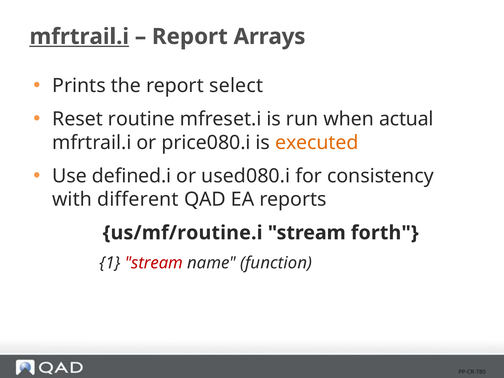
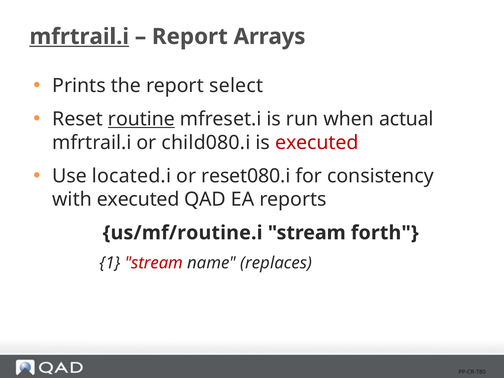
routine underline: none -> present (141, 119)
price080.i: price080.i -> child080.i (206, 143)
executed colour: orange -> red (317, 143)
defined.i: defined.i -> located.i (132, 176)
used080.i: used080.i -> reset080.i (246, 176)
with different: different -> executed (138, 199)
function: function -> replaces (276, 263)
